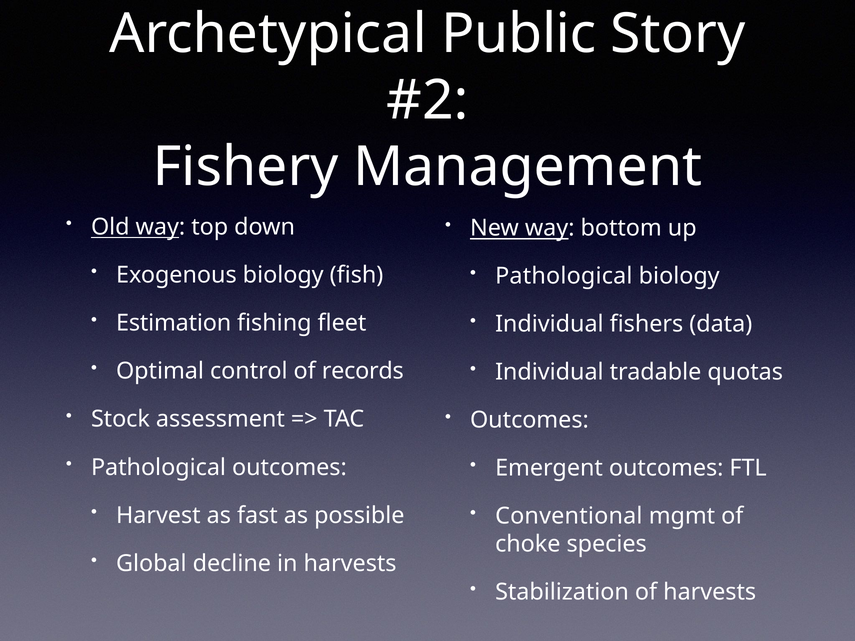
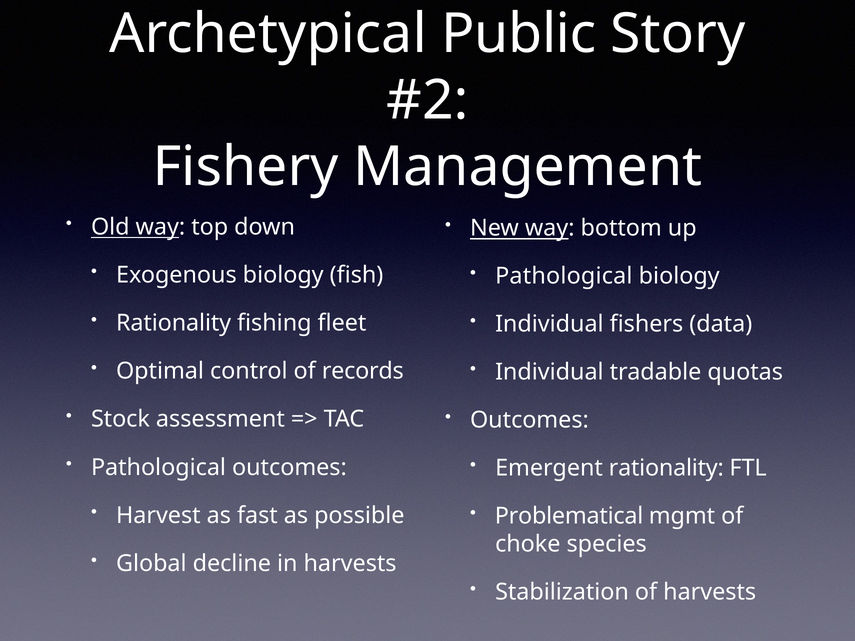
Estimation: Estimation -> Rationality (174, 323)
Emergent outcomes: outcomes -> rationality (666, 468)
Conventional: Conventional -> Problematical (569, 516)
